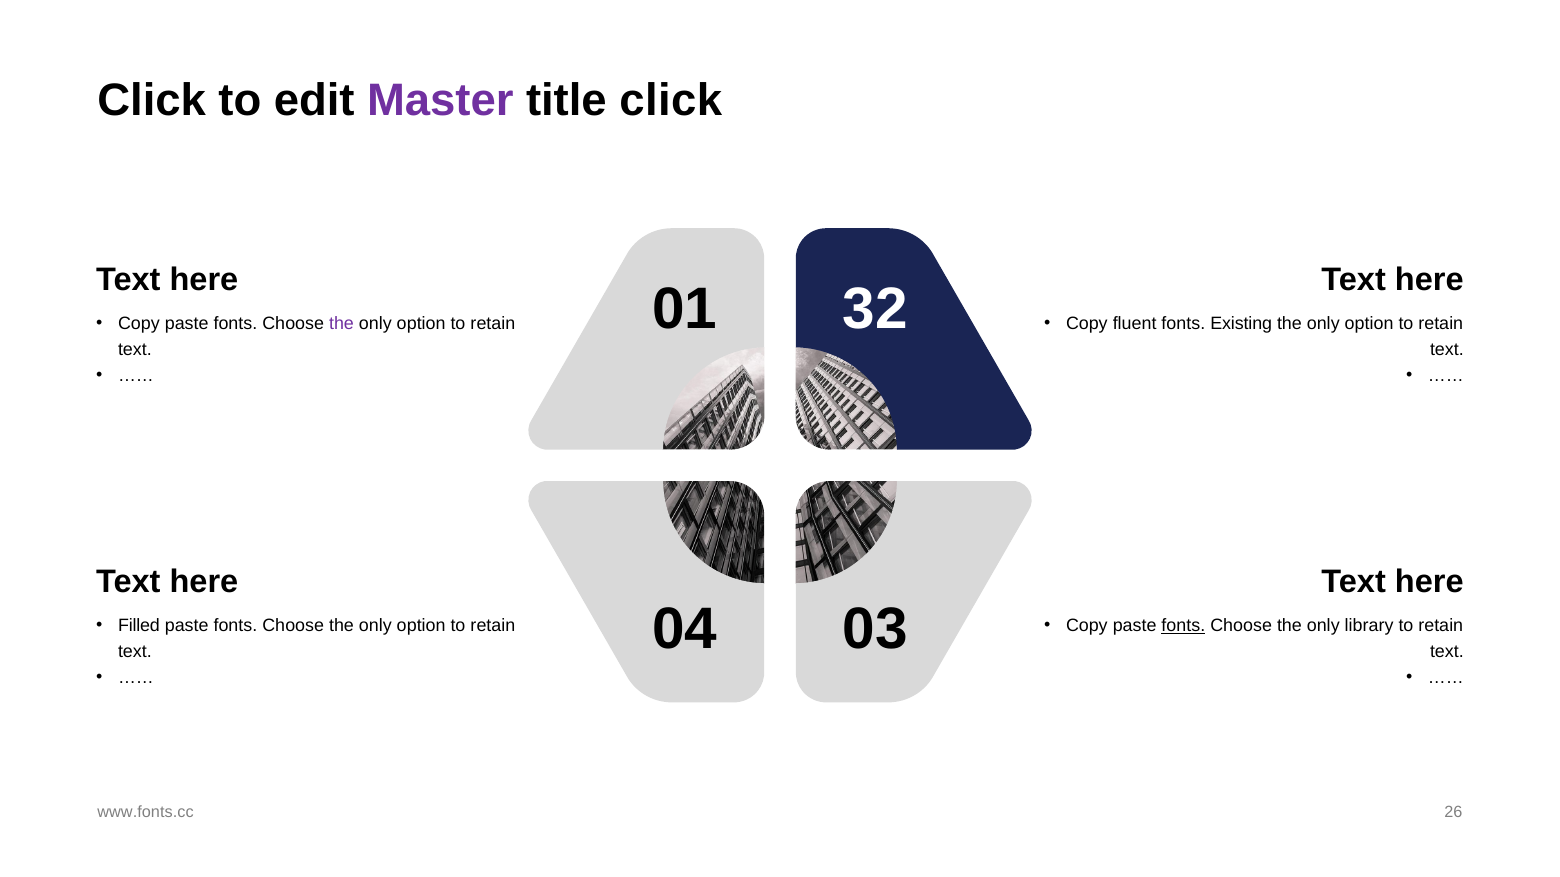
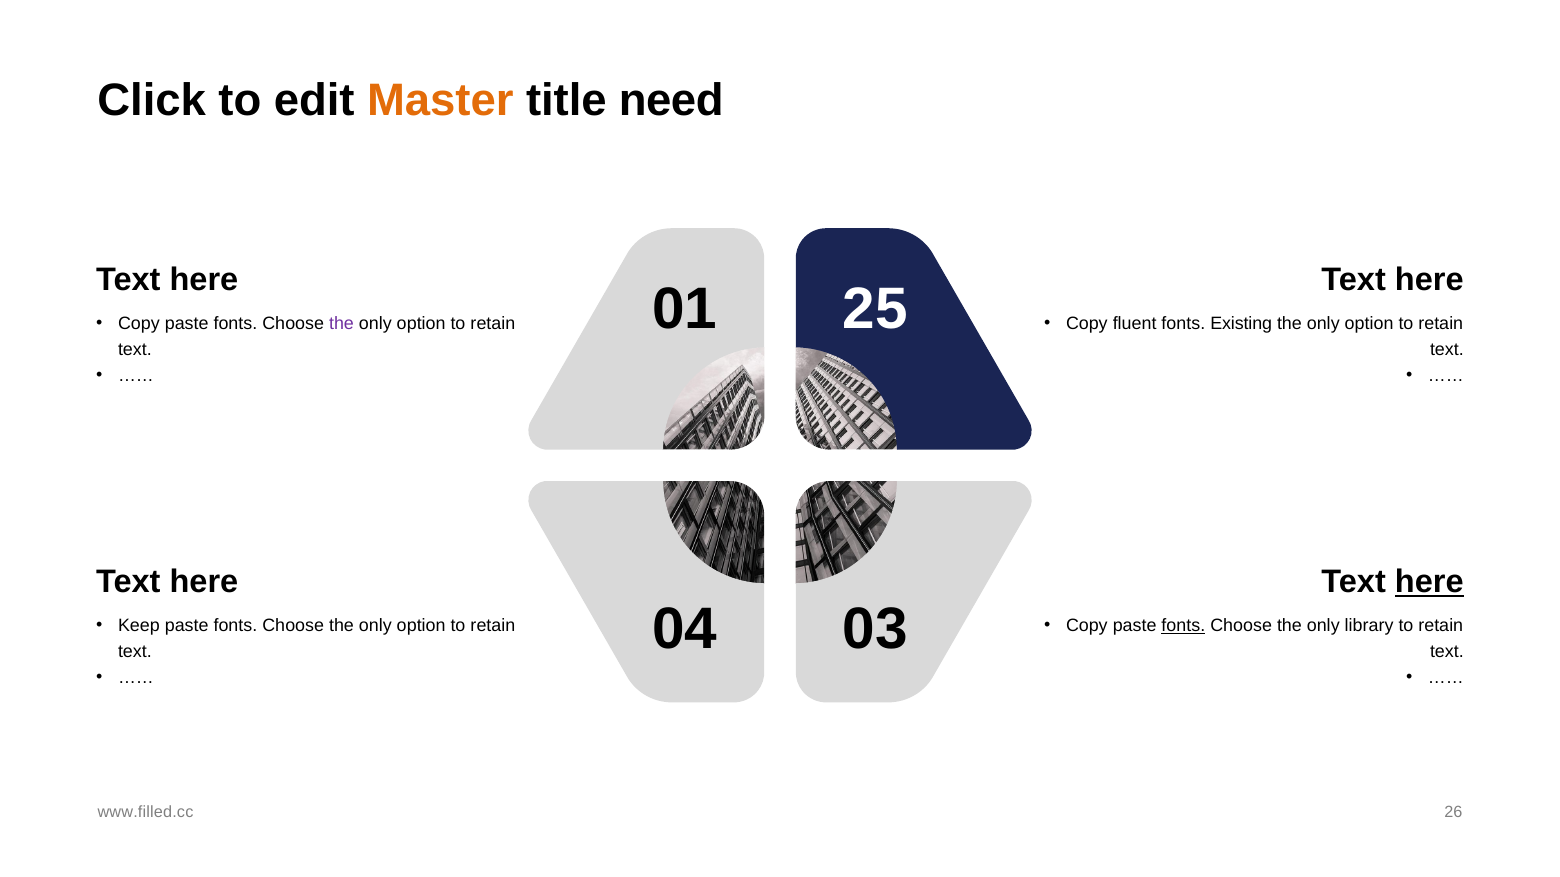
Master colour: purple -> orange (440, 101)
title click: click -> need (671, 101)
32: 32 -> 25 (875, 310)
here underline: none -> present (1429, 582)
Filled: Filled -> Keep (139, 626)
www.fonts.cc: www.fonts.cc -> www.filled.cc (145, 813)
